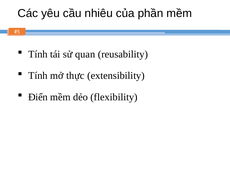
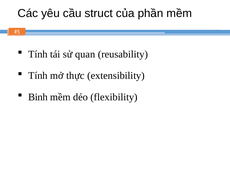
nhiêu: nhiêu -> struct (99, 13)
Điển: Điển -> Binh (38, 97)
